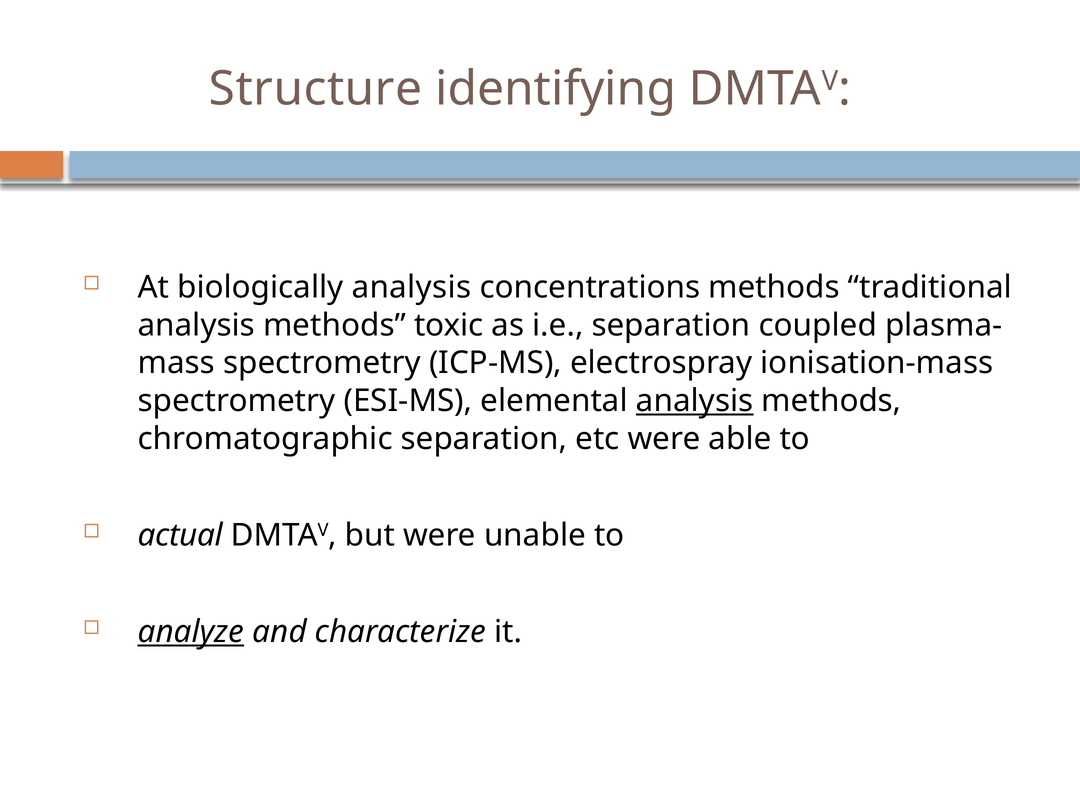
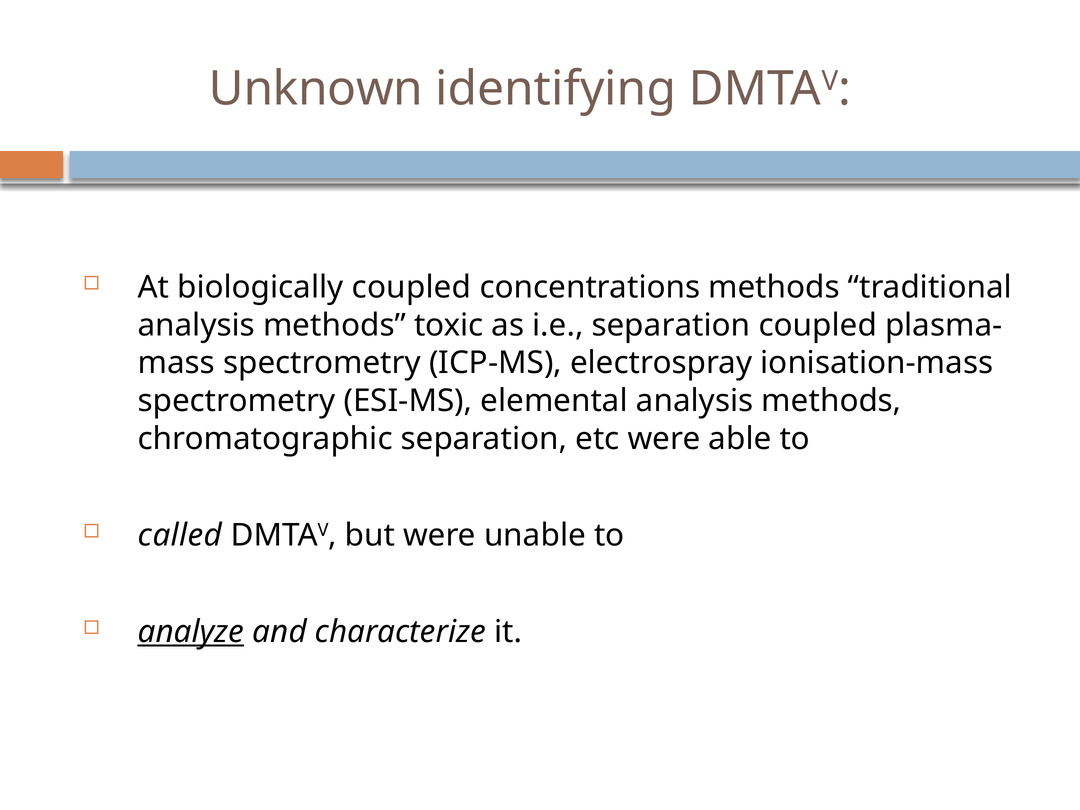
Structure: Structure -> Unknown (316, 89)
biologically analysis: analysis -> coupled (412, 287)
analysis underline: present -> none (695, 401)
actual: actual -> called (180, 535)
